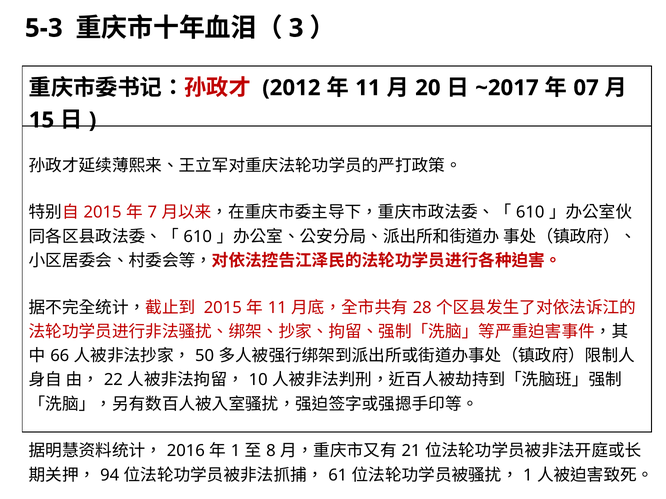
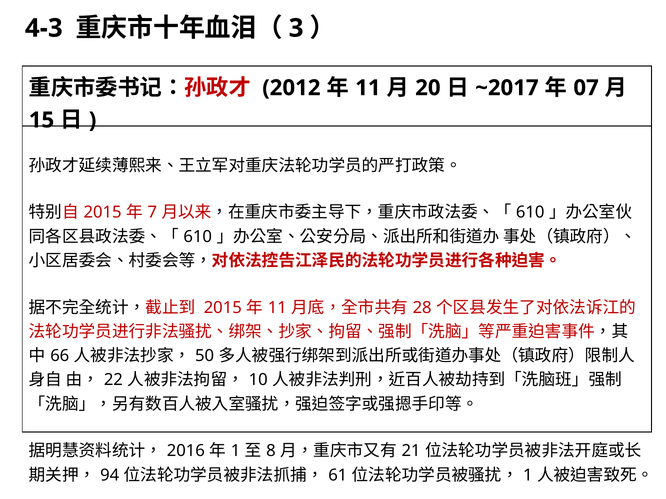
5-3: 5-3 -> 4-3 (44, 28)
